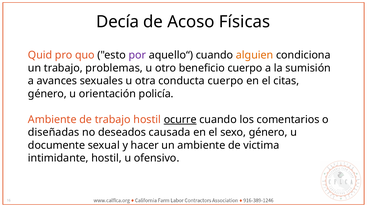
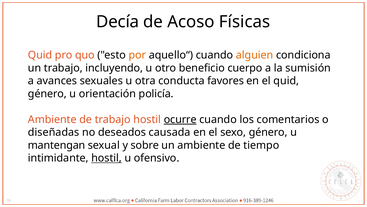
por colour: purple -> orange (137, 55)
problemas: problemas -> incluyendo (114, 68)
conducta cuerpo: cuerpo -> favores (226, 81)
el citas: citas -> quid (286, 81)
documente: documente -> mantengan (57, 145)
hacer: hacer -> sobre (145, 145)
victima: victima -> tiempo (261, 145)
hostil underline: none -> present (107, 158)
